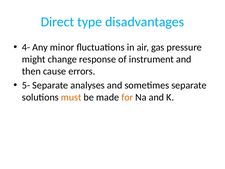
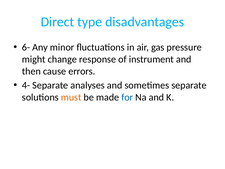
4-: 4- -> 6- (26, 47)
5-: 5- -> 4- (26, 85)
for colour: orange -> blue (127, 97)
